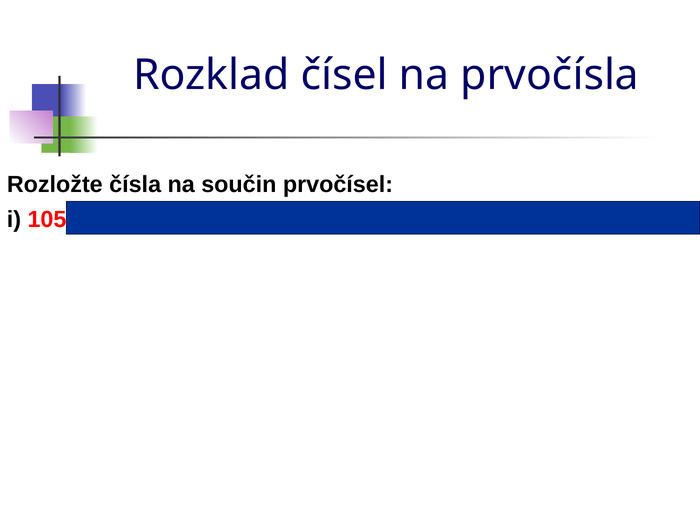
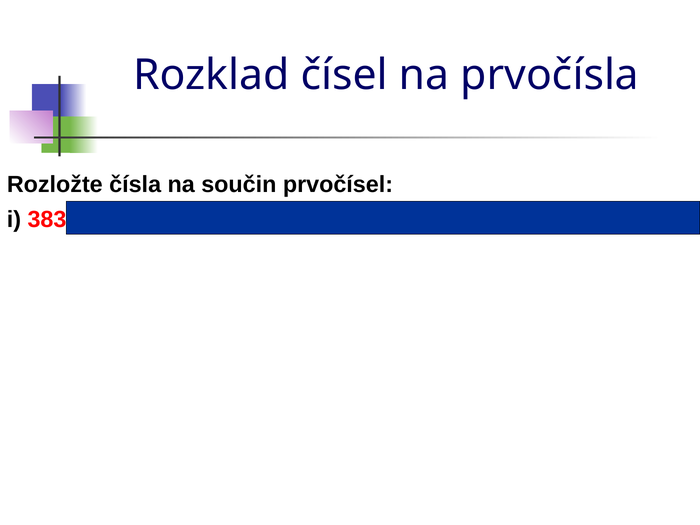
105: 105 -> 383 (47, 219)
